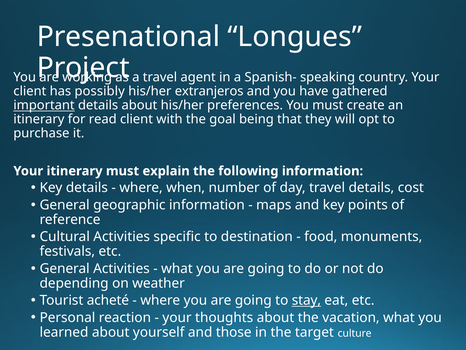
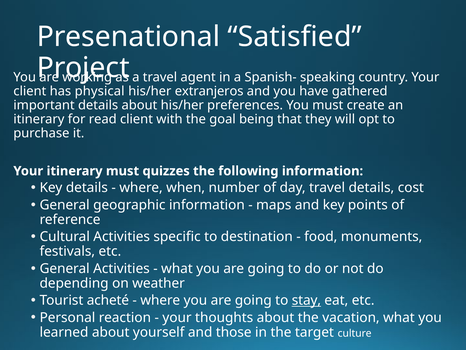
Longues: Longues -> Satisfied (295, 37)
possibly: possibly -> physical (100, 91)
important underline: present -> none (44, 105)
explain: explain -> quizzes (166, 171)
